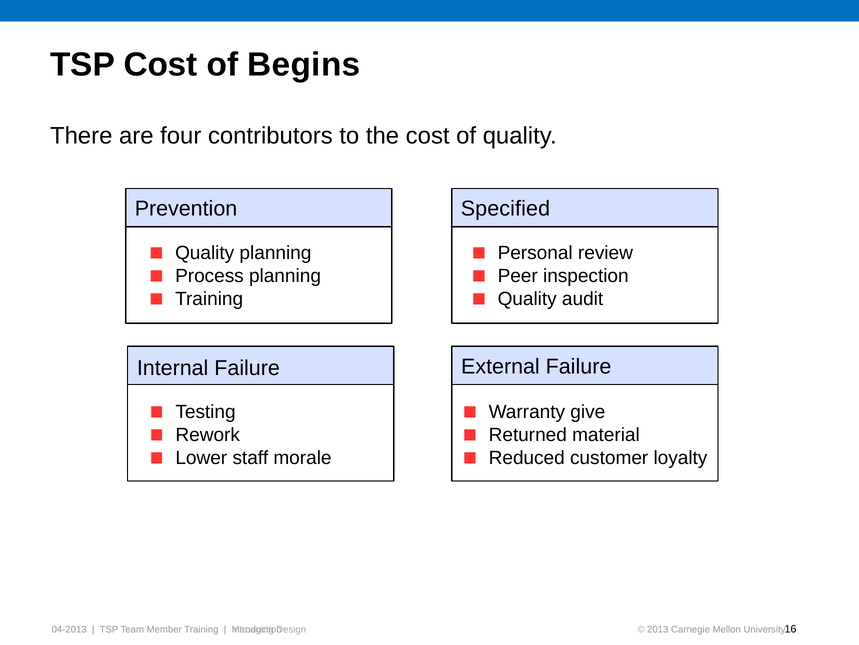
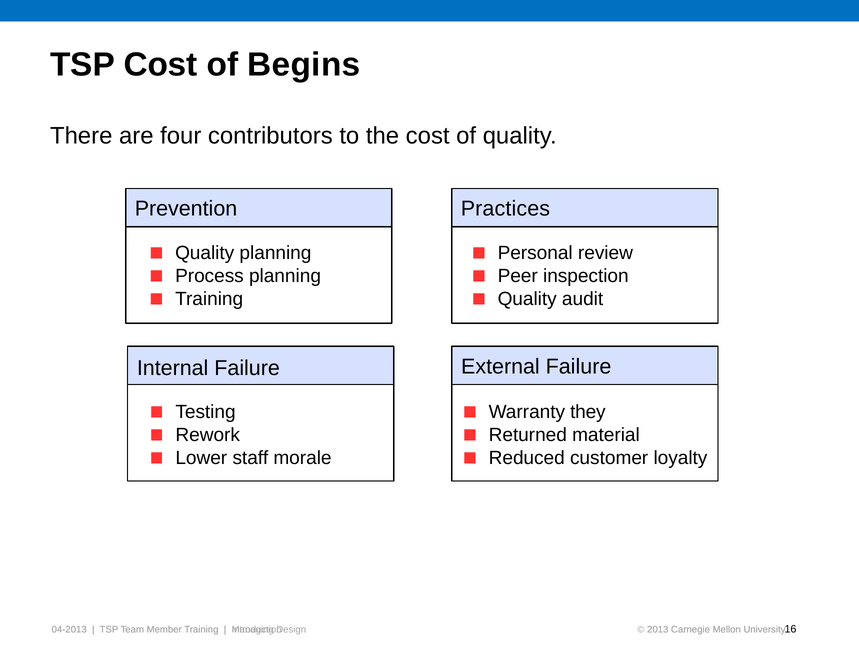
Specified: Specified -> Practices (505, 209)
give: give -> they (588, 411)
